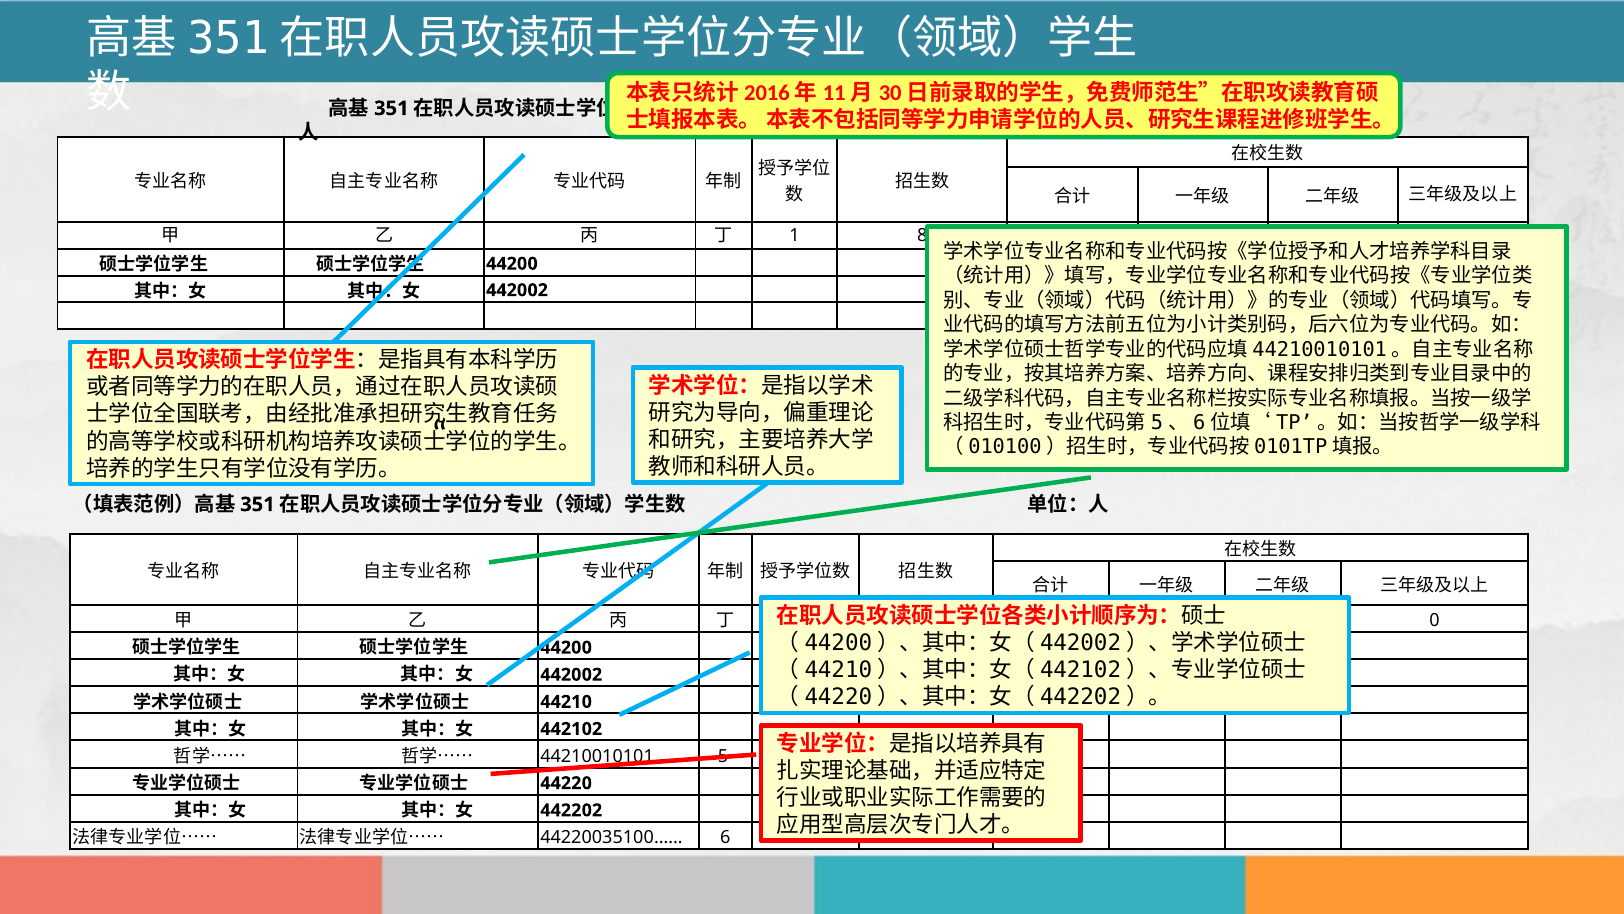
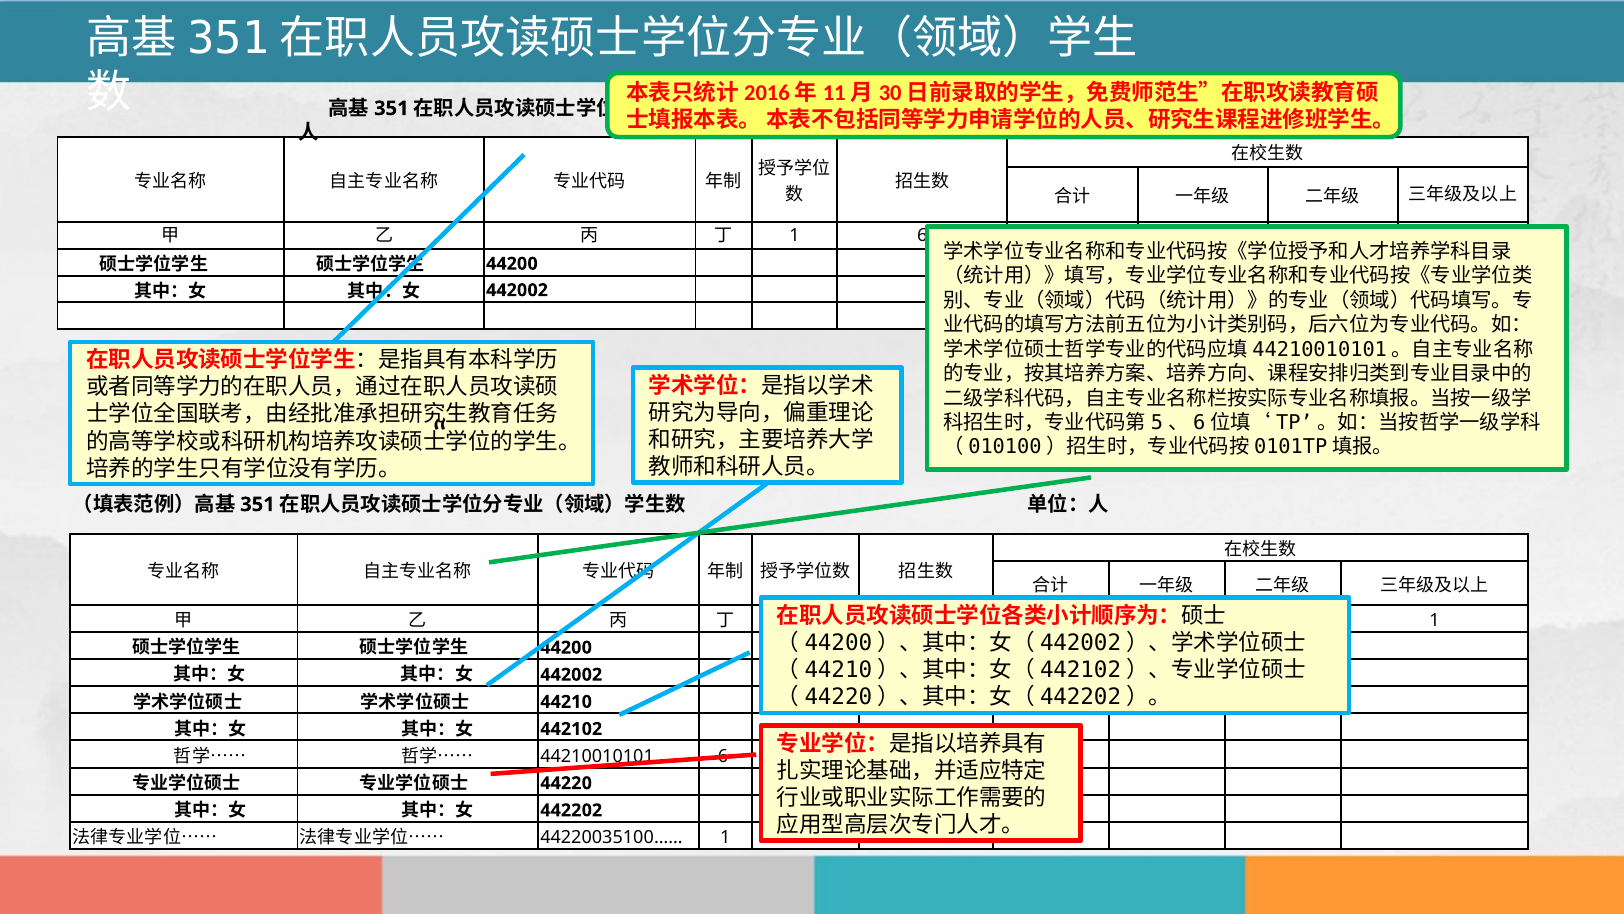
1 8: 8 -> 6 (922, 235)
0: 0 -> 1 (1434, 620)
44210010101…… 5: 5 -> 6 (723, 756)
44220035100…… 6: 6 -> 1 (725, 837)
